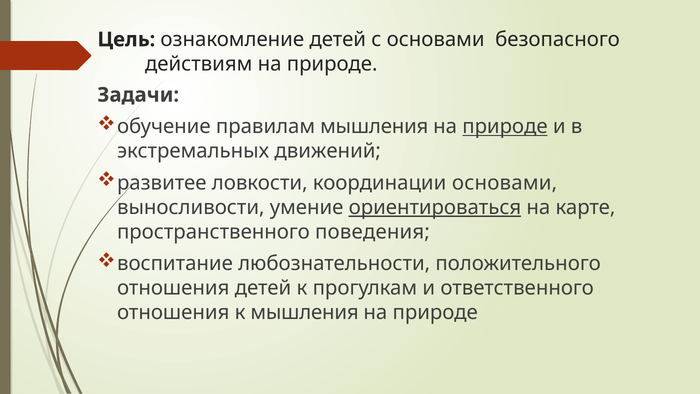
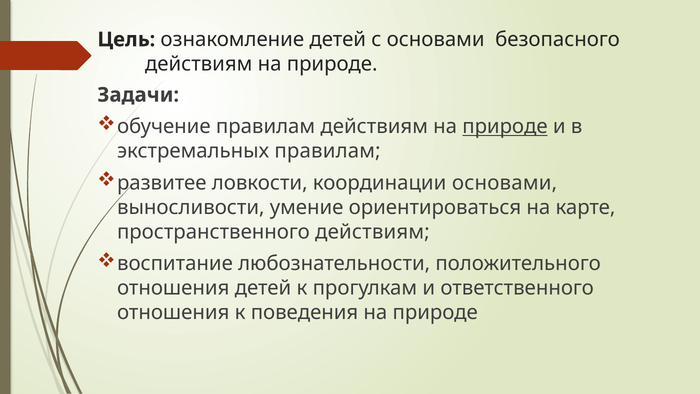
правилам мышления: мышления -> действиям (374, 127)
экстремальных движений: движений -> правилам (328, 151)
ориентироваться underline: present -> none (435, 207)
пространственного поведения: поведения -> действиям (372, 232)
к мышления: мышления -> поведения (304, 312)
